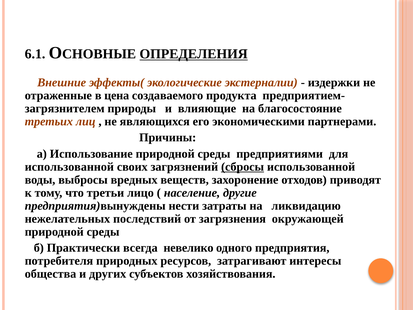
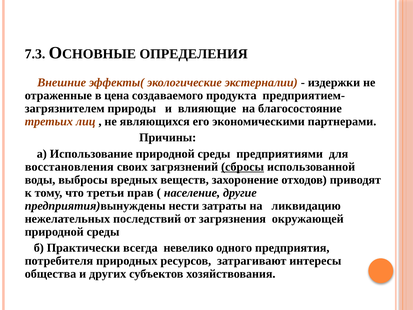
6.1: 6.1 -> 7.3 (35, 54)
ОПРЕДЕЛЕНИЯ underline: present -> none (194, 54)
использованной: использованной -> восстановления (69, 167)
лицо: лицо -> прав (140, 193)
